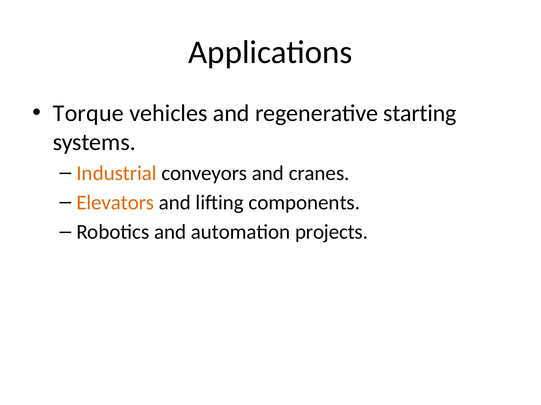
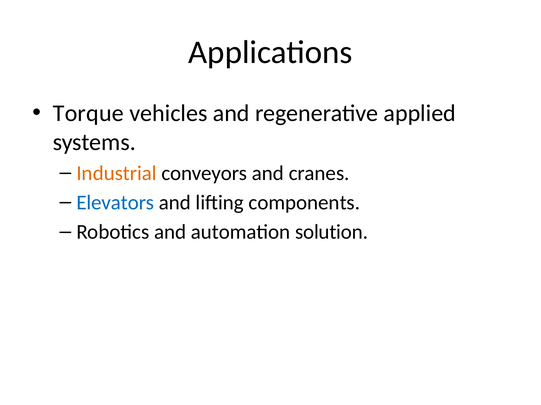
starting: starting -> applied (420, 113)
Elevators colour: orange -> blue (115, 203)
projects: projects -> solution (332, 232)
